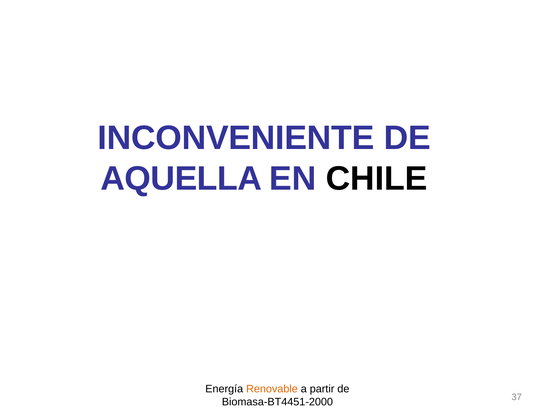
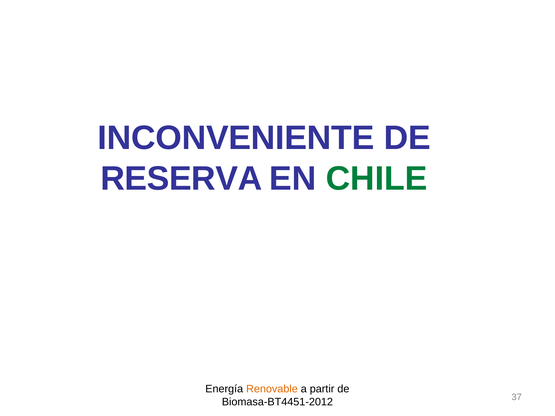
AQUELLA: AQUELLA -> RESERVA (181, 179)
CHILE colour: black -> green (377, 179)
Biomasa-BT4451-2000: Biomasa-BT4451-2000 -> Biomasa-BT4451-2012 (277, 402)
